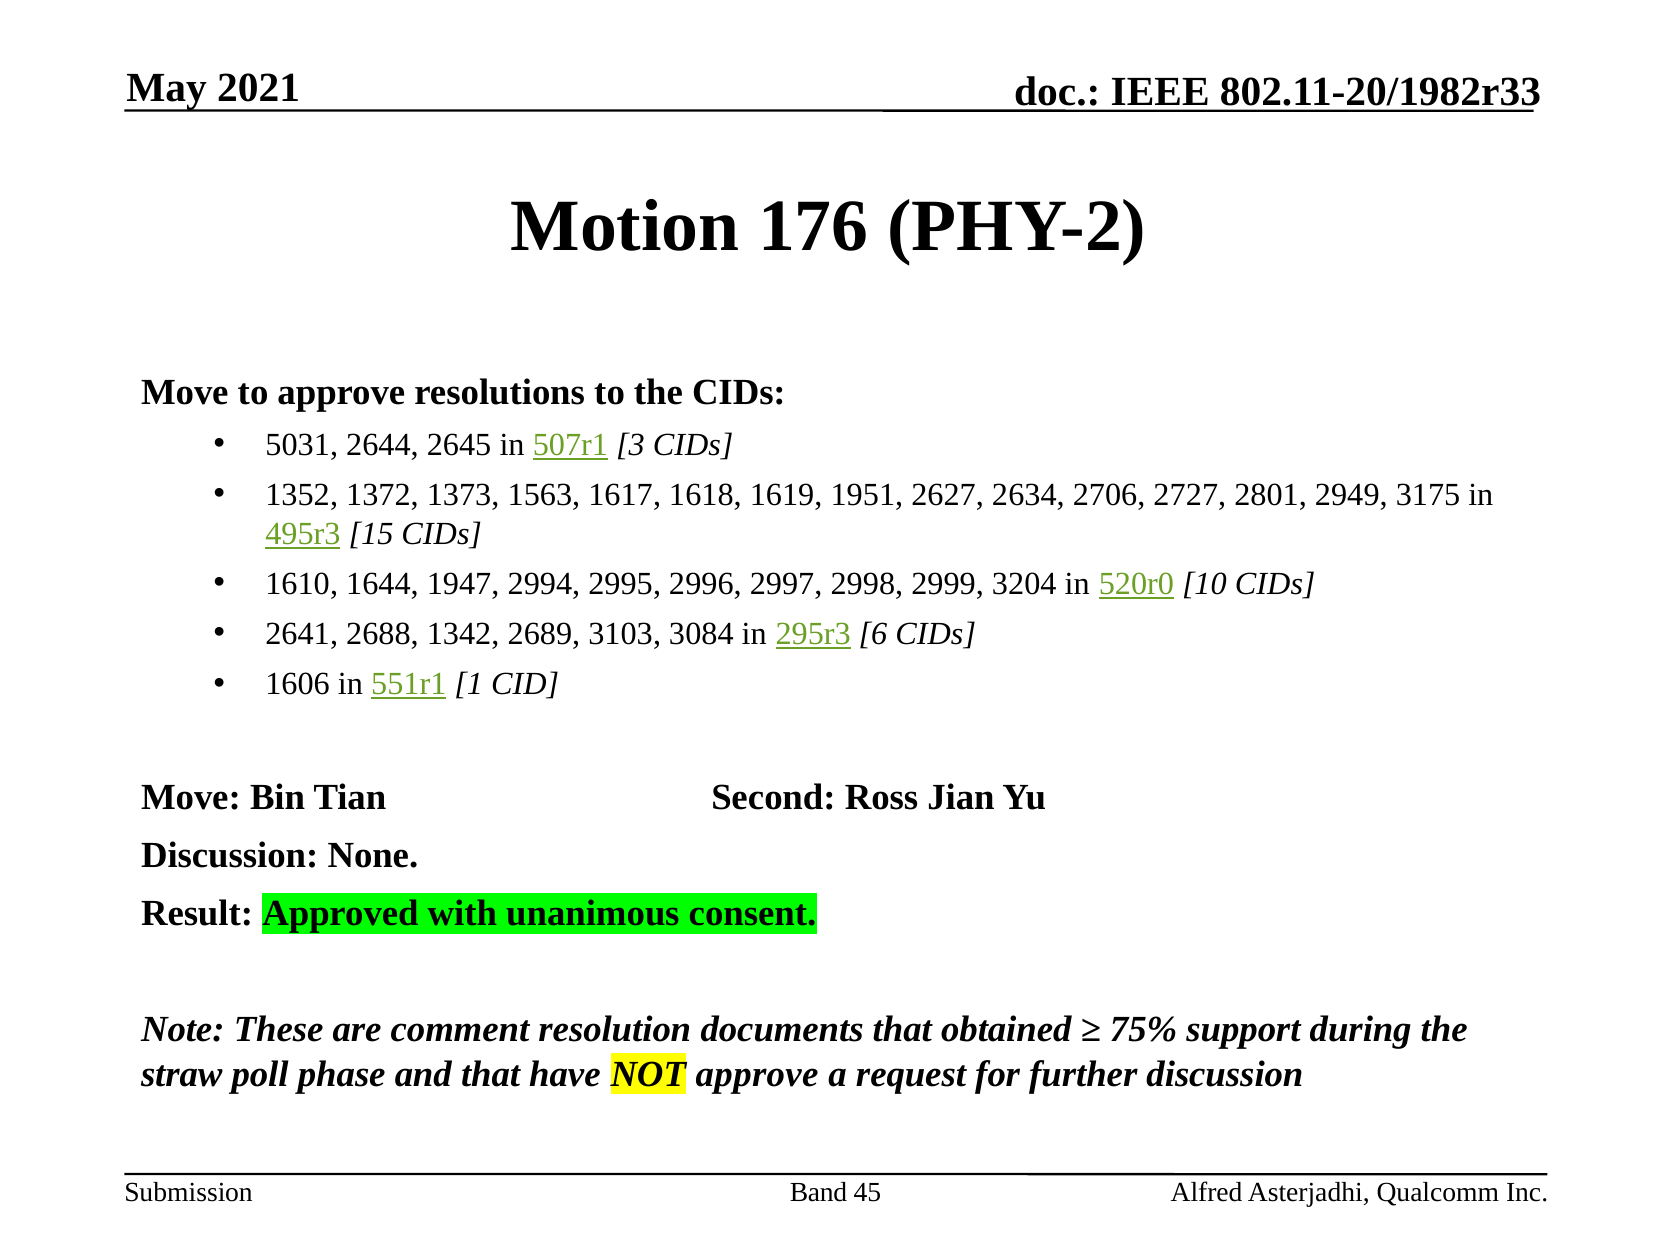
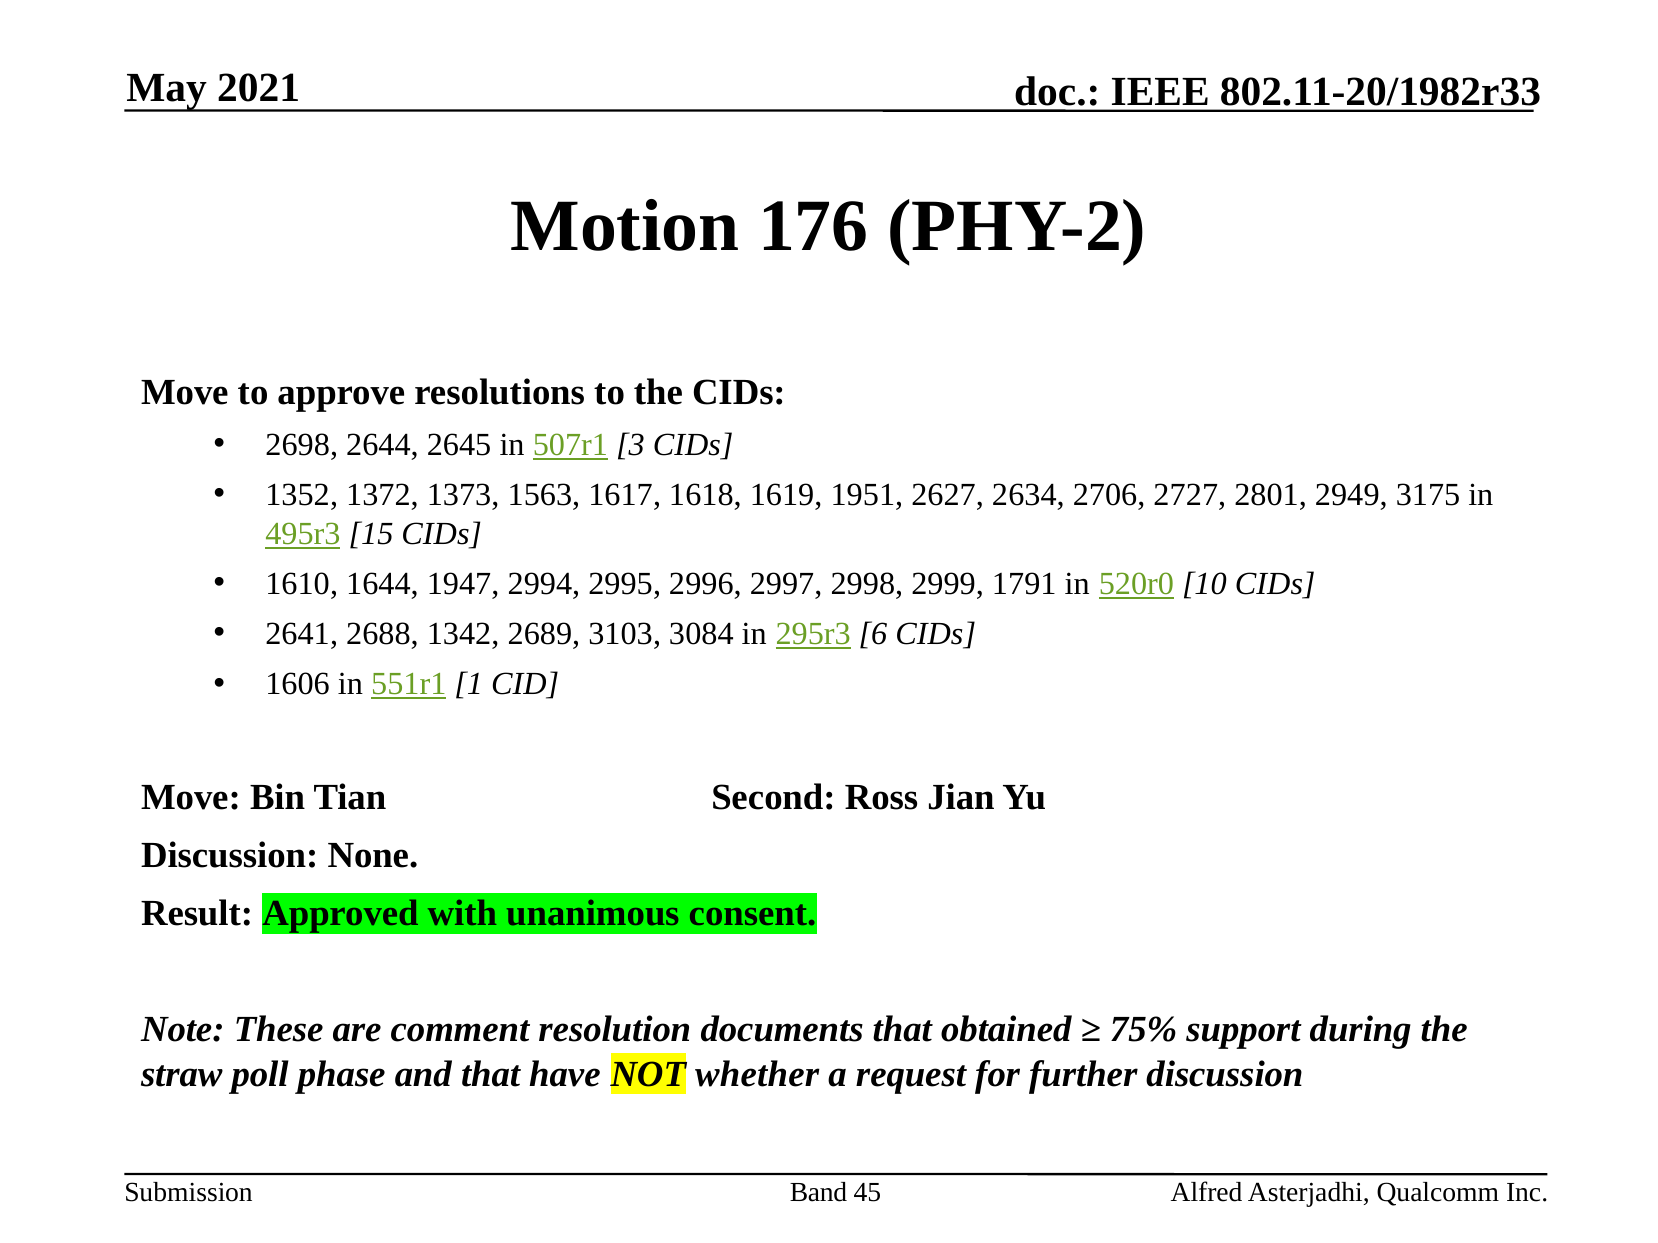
5031: 5031 -> 2698 (302, 445)
3204: 3204 -> 1791 (1024, 584)
NOT approve: approve -> whether (757, 1074)
